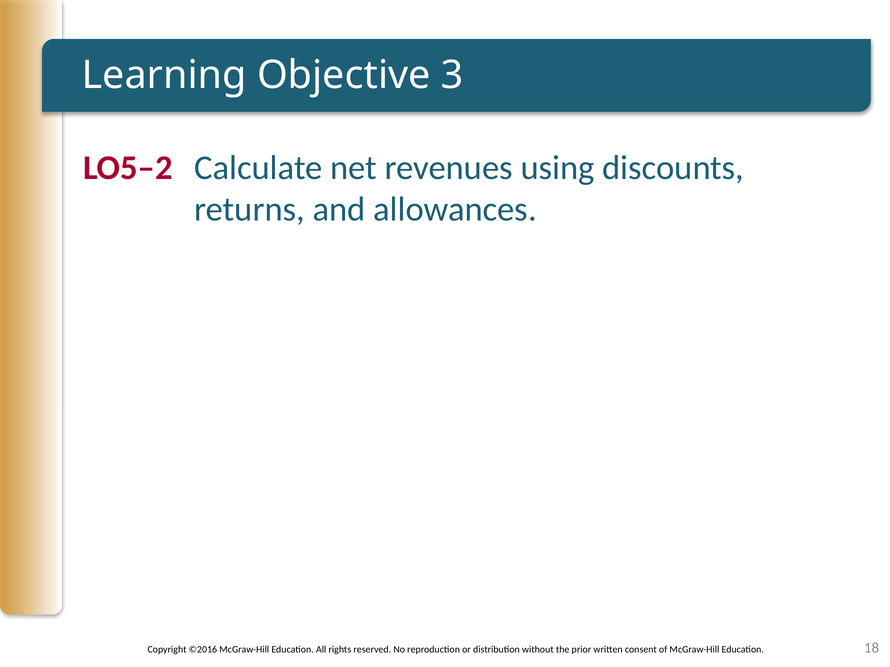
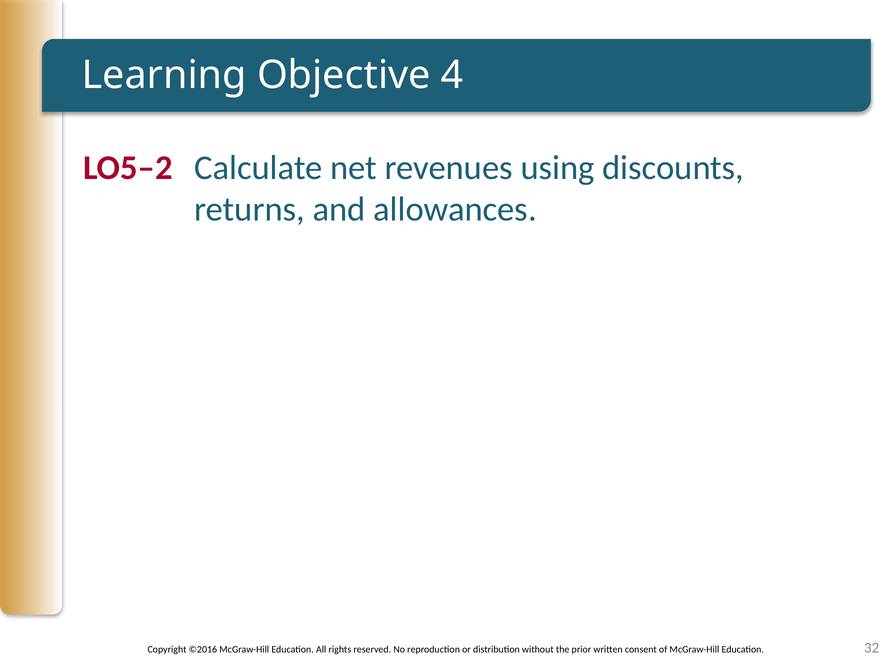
3: 3 -> 4 (452, 75)
18: 18 -> 32 (872, 649)
